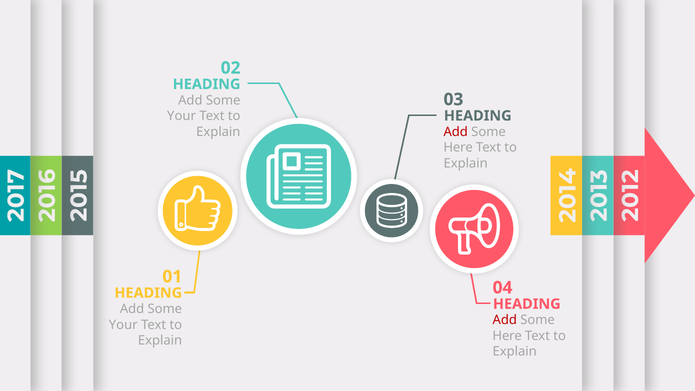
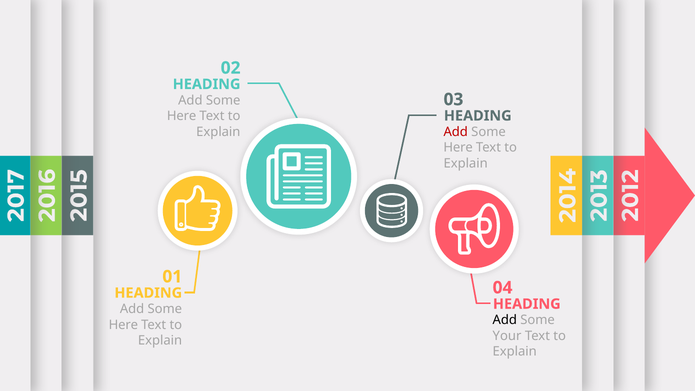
Your: Your -> Here (182, 116)
Add colour: red -> black (505, 320)
Your: Your -> Here (123, 325)
Here: Here -> Your (507, 336)
